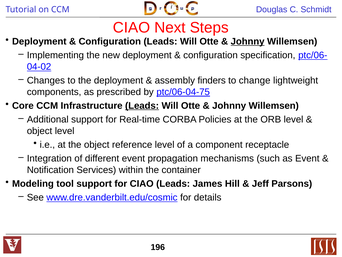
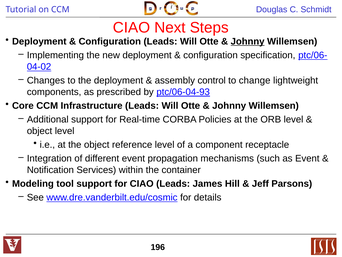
finders: finders -> control (212, 80)
ptc/06-04-75: ptc/06-04-75 -> ptc/06-04-93 (183, 92)
Leads underline: present -> none (142, 106)
